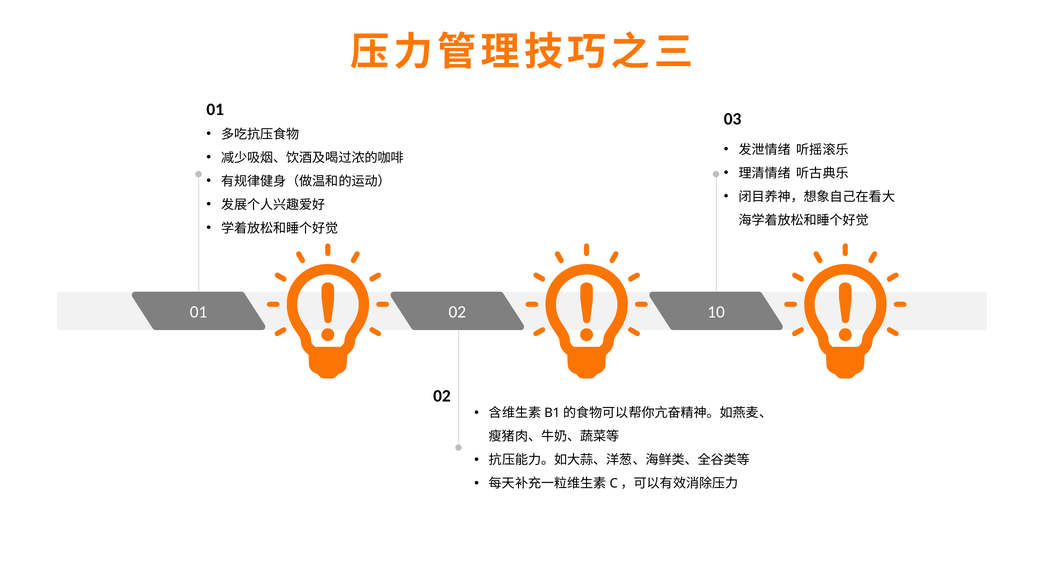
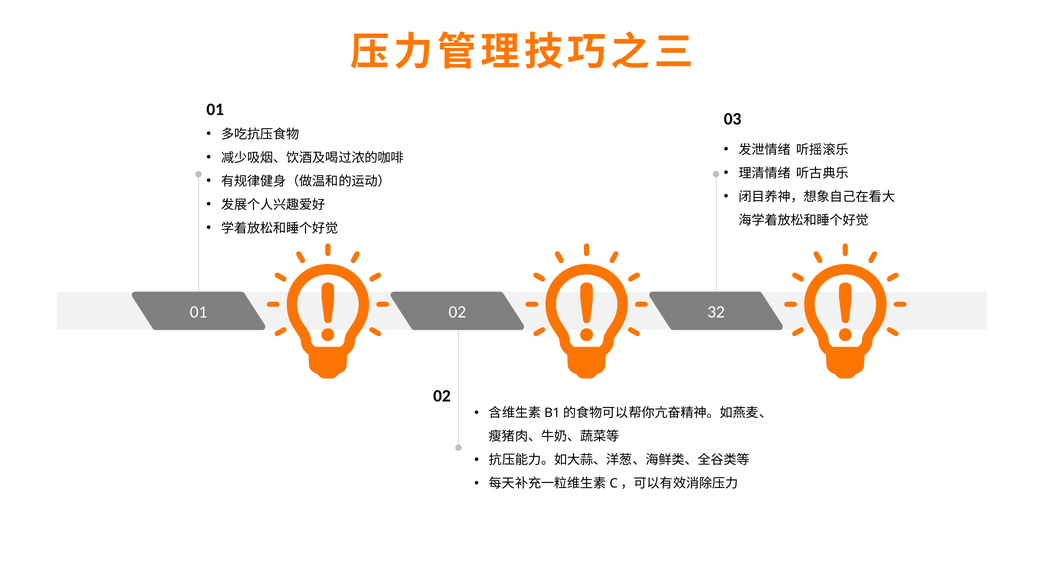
10: 10 -> 32 (716, 312)
